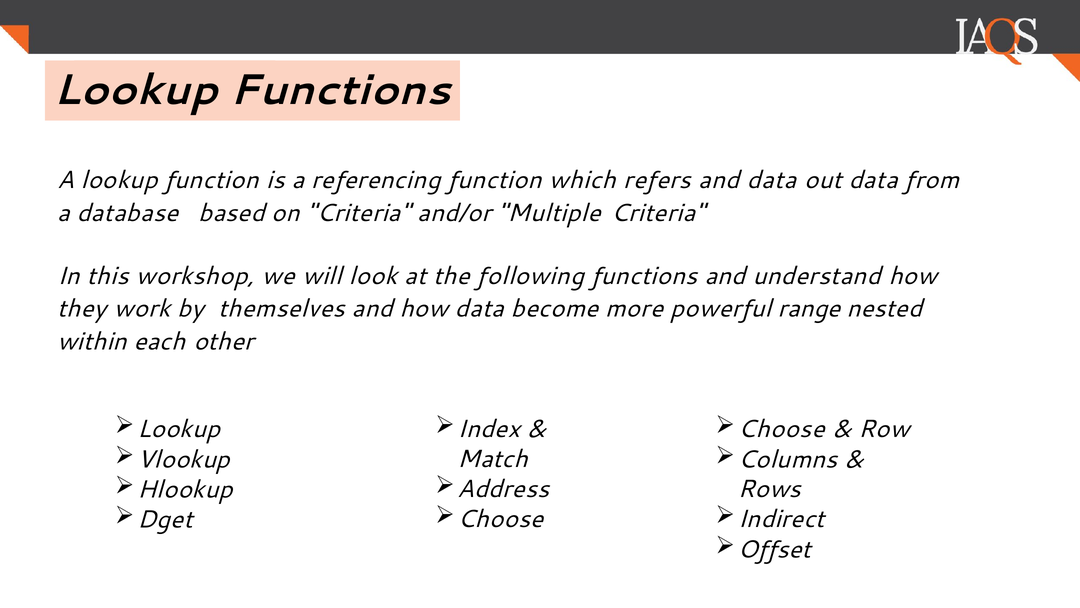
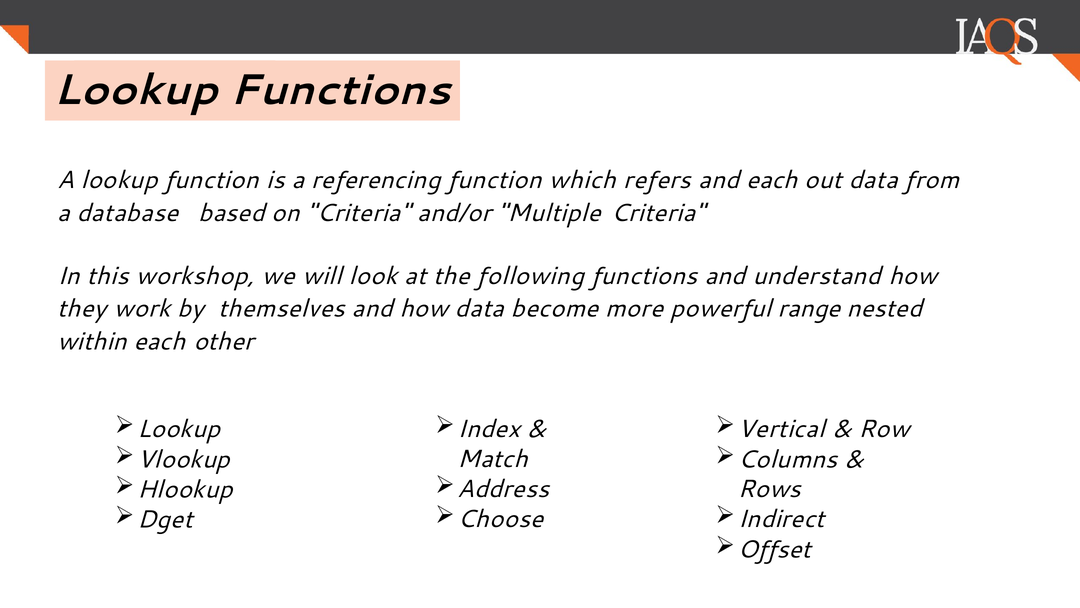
and data: data -> each (772, 180)
Choose: Choose -> Vertical (781, 429)
